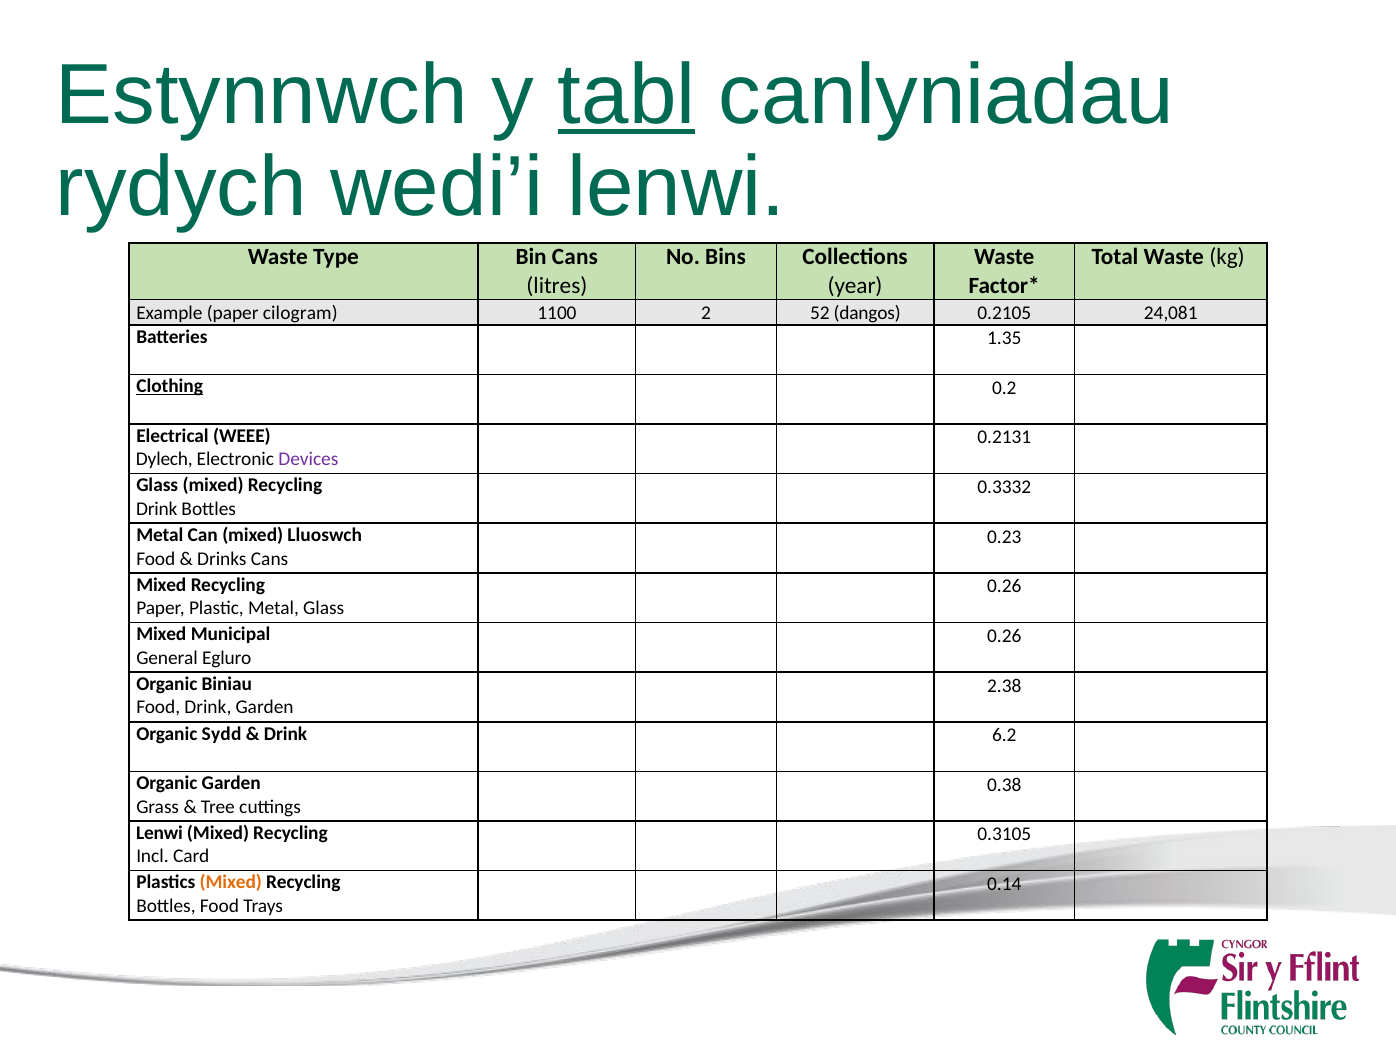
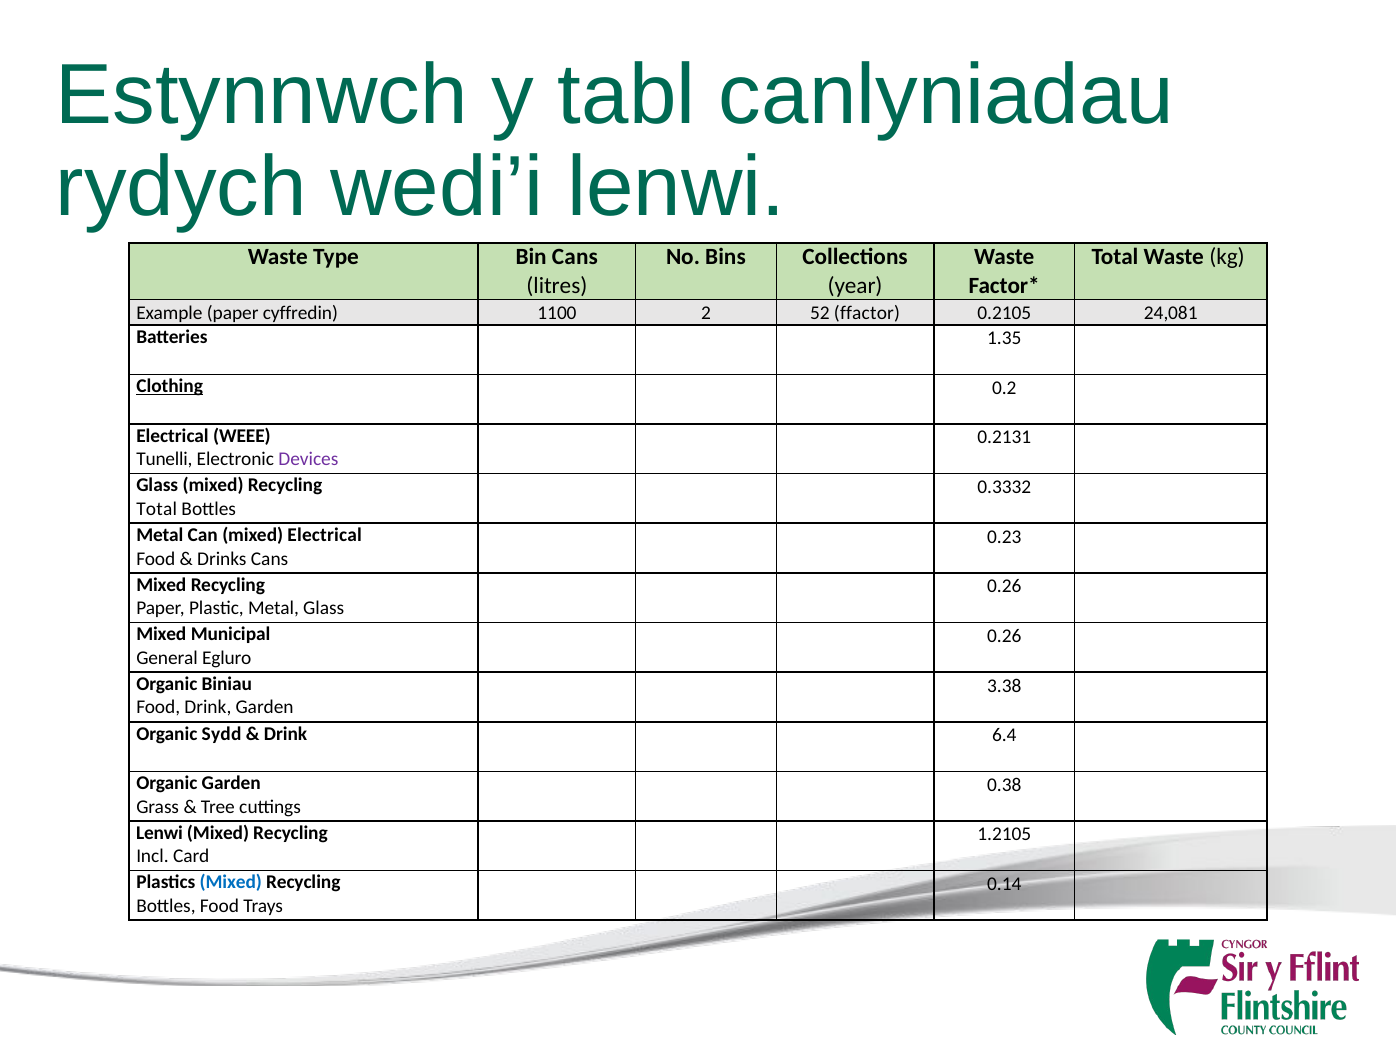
tabl underline: present -> none (627, 95)
cilogram: cilogram -> cyffredin (300, 313)
dangos: dangos -> ffactor (867, 313)
Dylech: Dylech -> Tunelli (164, 459)
Drink: Drink -> Total (157, 509)
mixed Lluoswch: Lluoswch -> Electrical (325, 535)
2.38: 2.38 -> 3.38 (1004, 686)
6.2: 6.2 -> 6.4 (1004, 735)
0.3105: 0.3105 -> 1.2105 (1004, 835)
Mixed colour: orange -> blue (231, 883)
